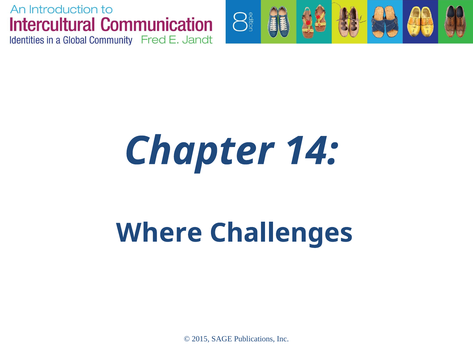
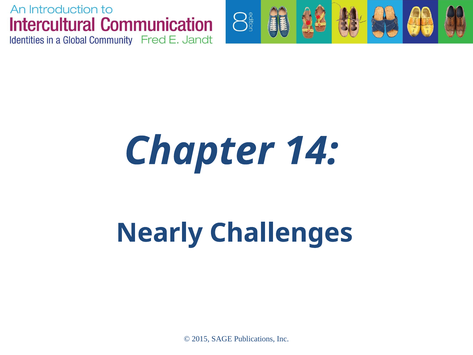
Where: Where -> Nearly (159, 233)
